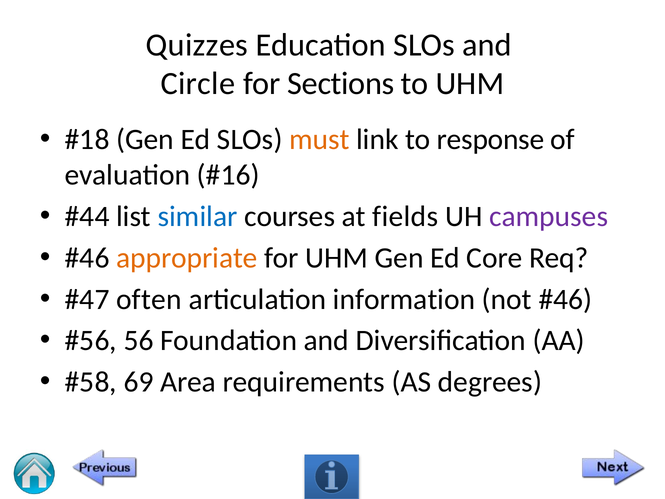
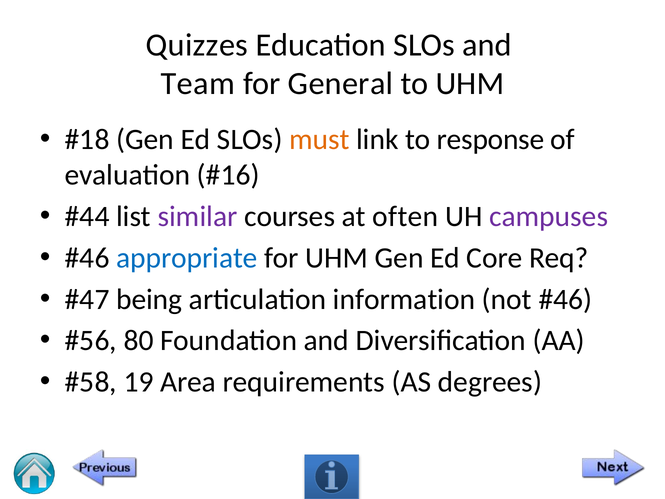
Circle: Circle -> Team (198, 84)
Sections: Sections -> General (341, 84)
similar colour: blue -> purple (198, 216)
fields: fields -> often (405, 216)
appropriate colour: orange -> blue (187, 258)
often: often -> being (149, 299)
56: 56 -> 80 (139, 341)
69: 69 -> 19 (139, 382)
